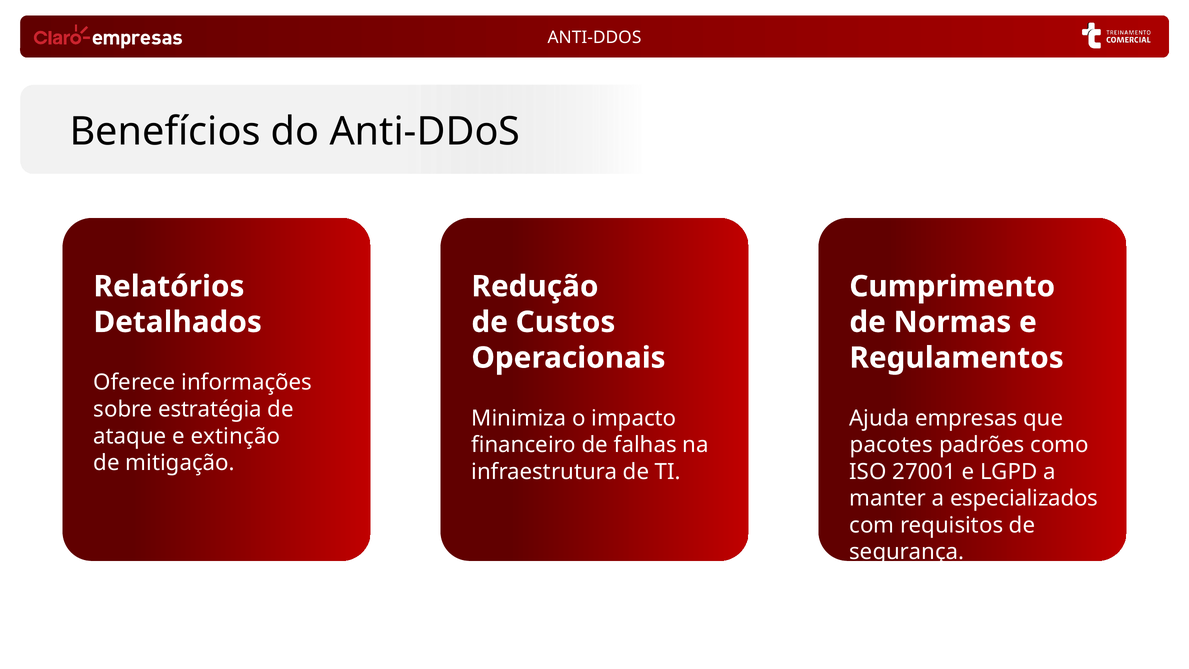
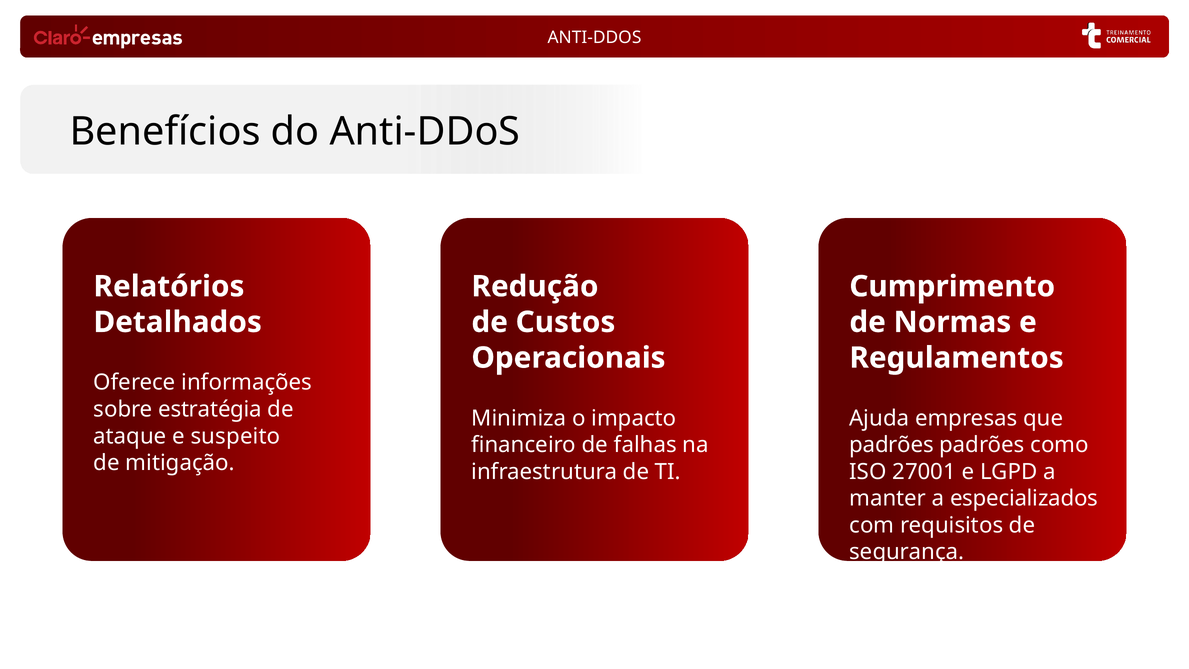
extinção: extinção -> suspeito (235, 436)
pacotes: pacotes -> padrões (892, 445)
